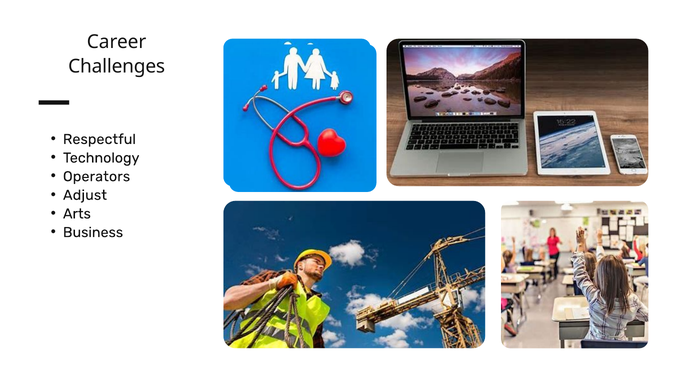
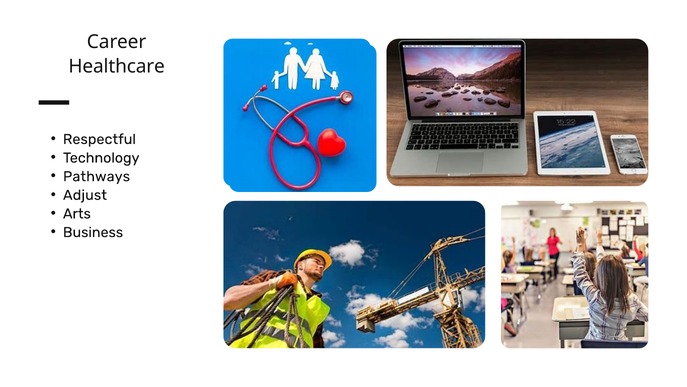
Challenges: Challenges -> Healthcare (117, 67)
Operators: Operators -> Pathways (97, 176)
